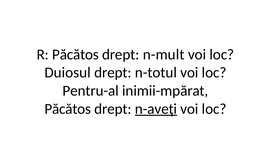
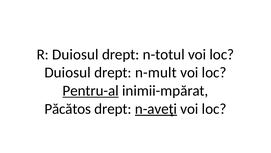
R Păcătos: Păcătos -> Duiosul (75, 54)
n-mult: n-mult -> n-totul (164, 54)
n-totul: n-totul -> n-mult (156, 72)
Pentru-al underline: none -> present (91, 90)
